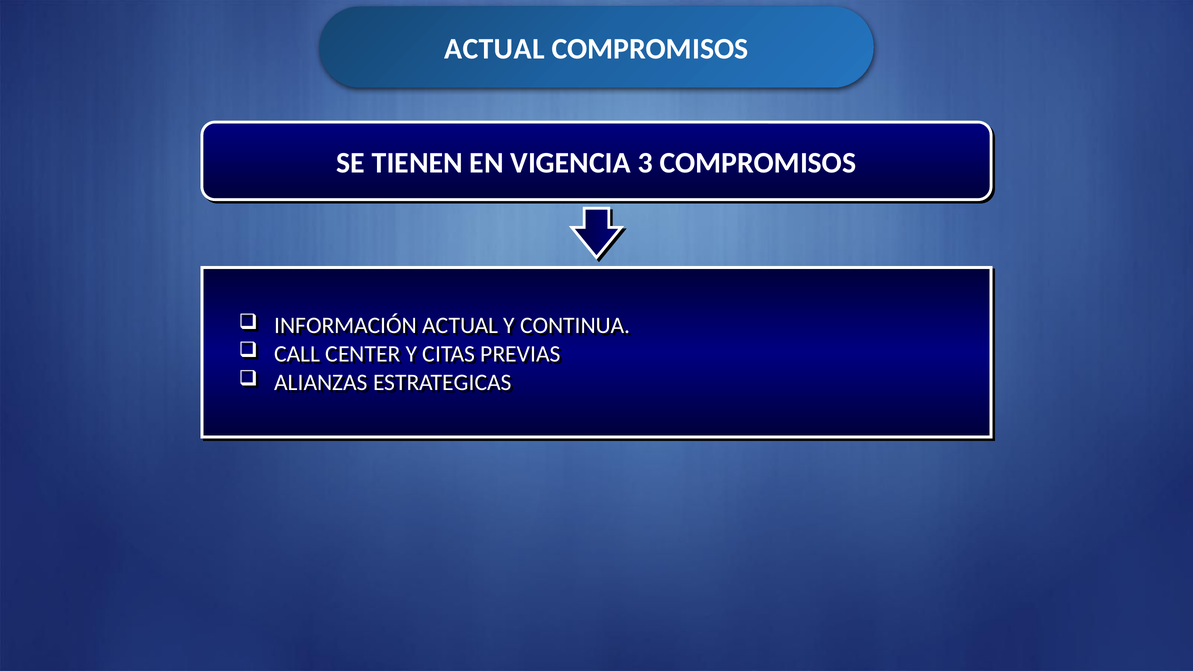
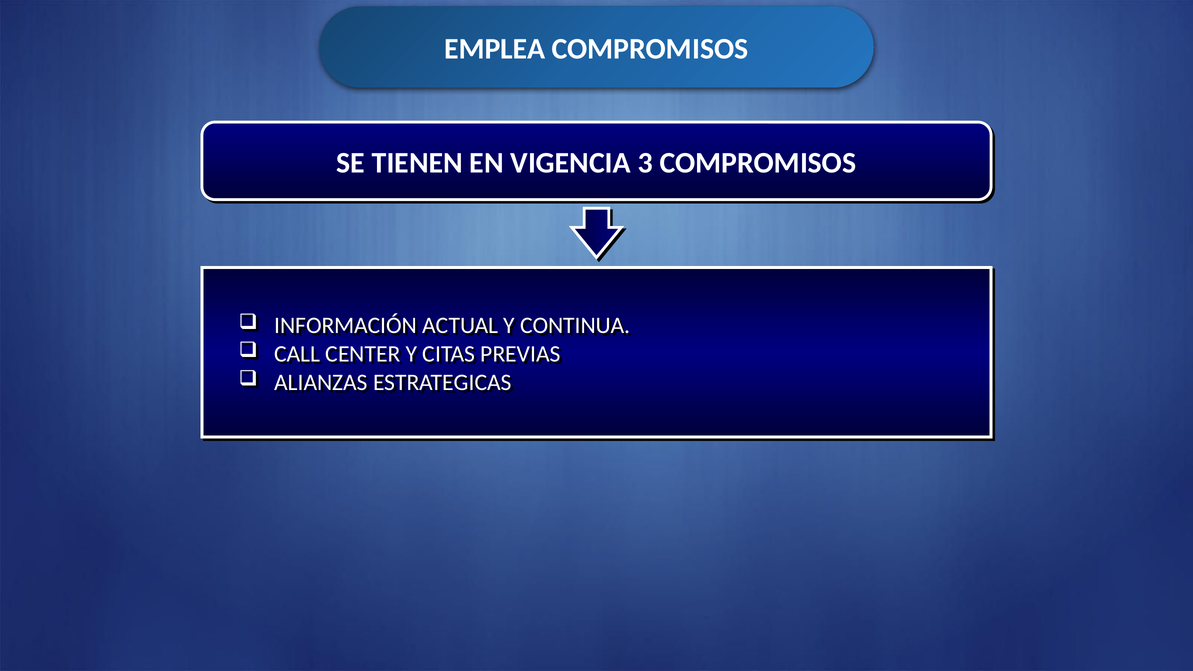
ACTUAL: ACTUAL -> EMPLEA (495, 49)
